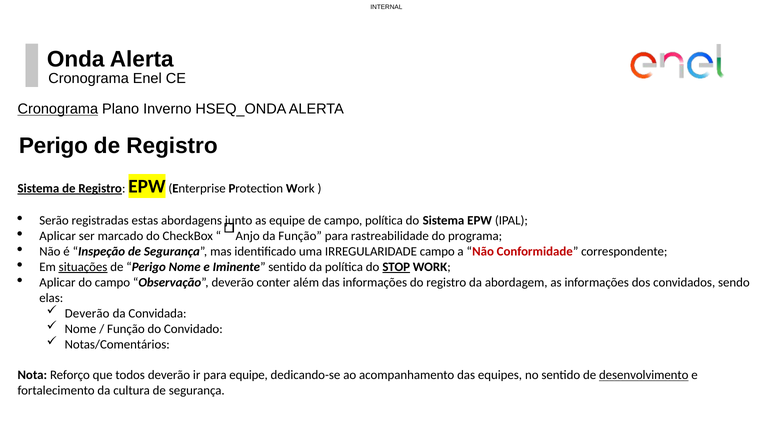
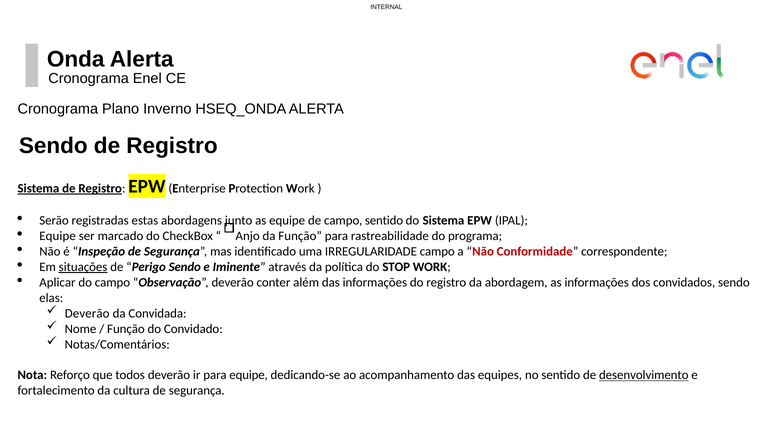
Cronograma underline: present -> none (58, 109)
Perigo: Perigo -> Sendo (53, 146)
campo política: política -> sentido (384, 220)
Aplicar: Aplicar -> Equipe (58, 236)
Perigo Nome: Nome -> Sendo (185, 267)
Iminente sentido: sentido -> através (287, 267)
STOP underline: present -> none (396, 267)
